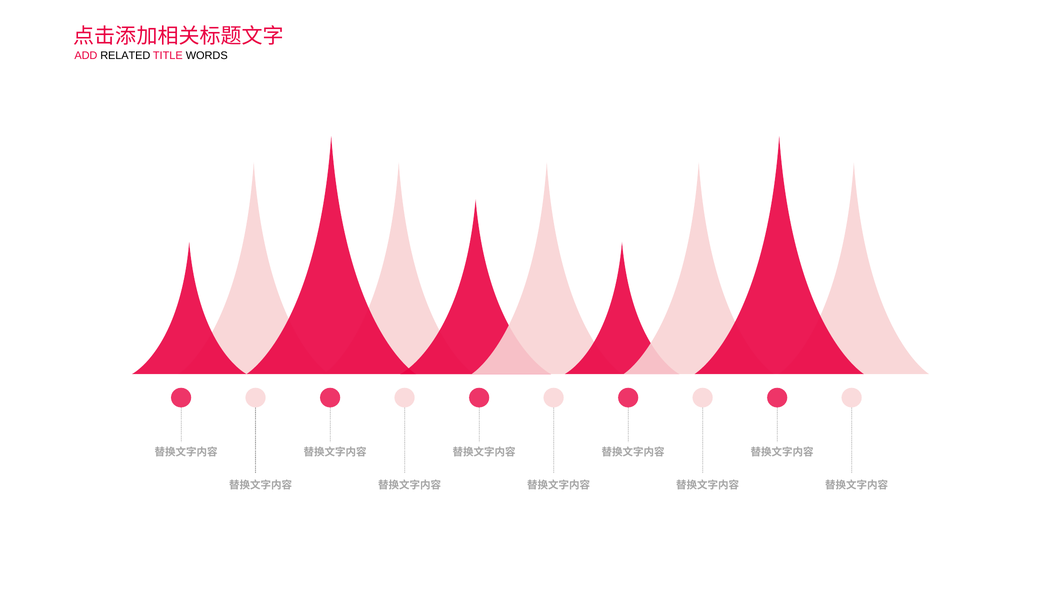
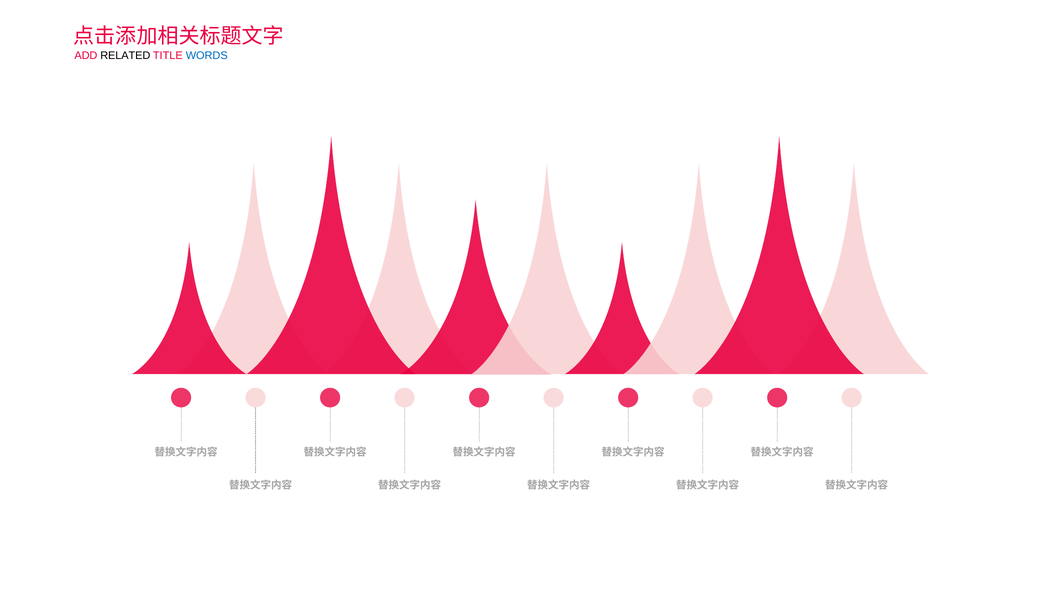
WORDS colour: black -> blue (207, 56)
